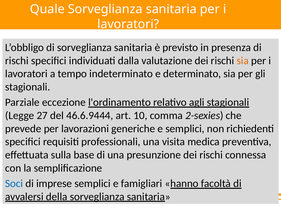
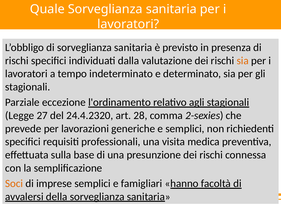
46.6.9444: 46.6.9444 -> 24.4.2320 (90, 115)
10: 10 -> 28 (140, 115)
Soci colour: blue -> orange (14, 183)
